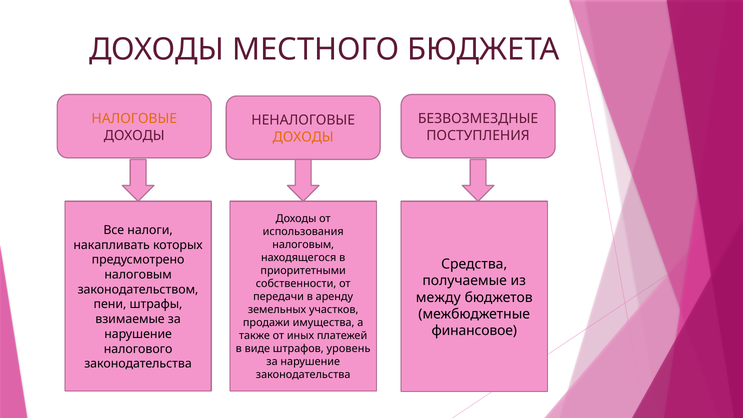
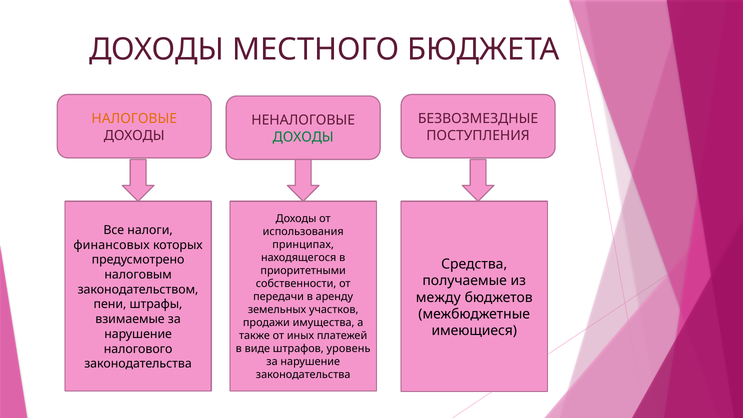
ДОХОДЫ colour: orange -> green (303, 137)
накапливать: накапливать -> финансовых (112, 245)
налоговым: налоговым -> принципах (303, 245)
финансовое: финансовое -> имеющиеся (474, 331)
